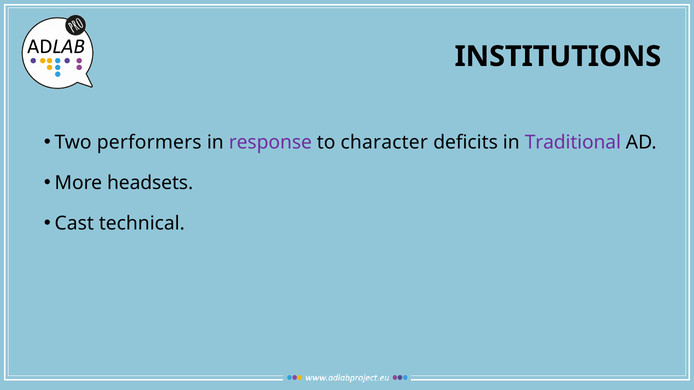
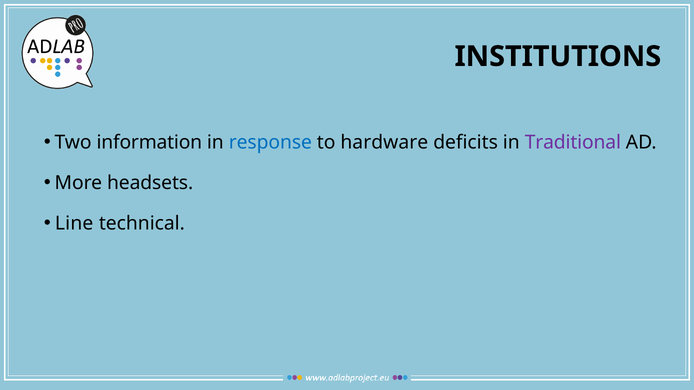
performers: performers -> information (149, 143)
response colour: purple -> blue (270, 143)
character: character -> hardware (384, 143)
Cast: Cast -> Line (74, 224)
